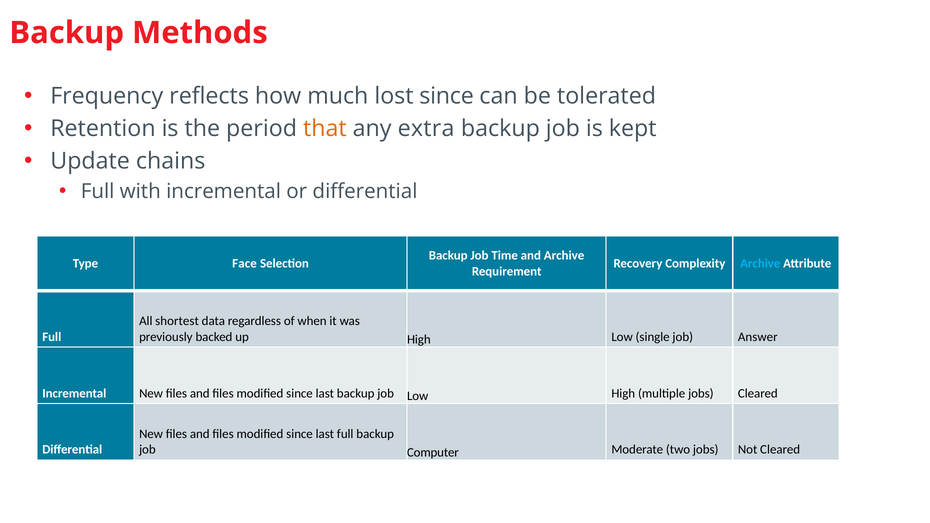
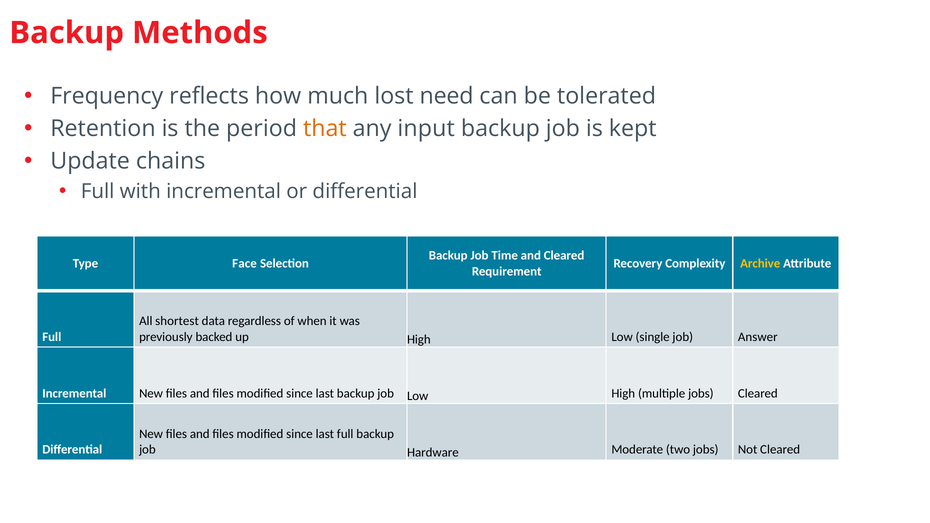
lost since: since -> need (447, 96)
extra: extra -> input (426, 129)
and Archive: Archive -> Cleared (564, 256)
Archive colour: light blue -> yellow (760, 263)
Computer: Computer -> Hardware (433, 452)
